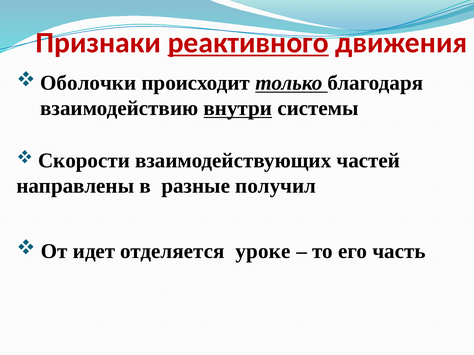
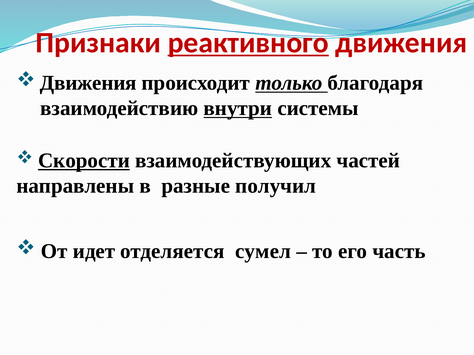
Оболочки: Оболочки -> Движения (88, 83)
Скорости underline: none -> present (84, 161)
уроке: уроке -> сумел (263, 251)
